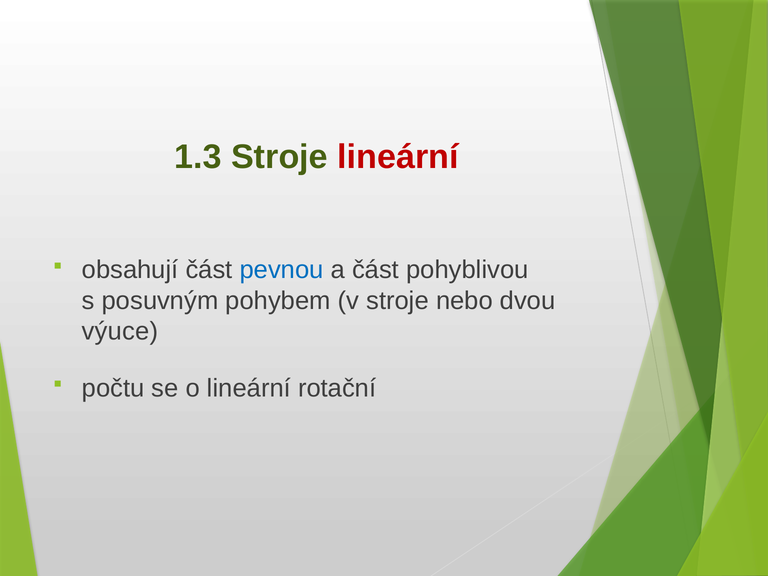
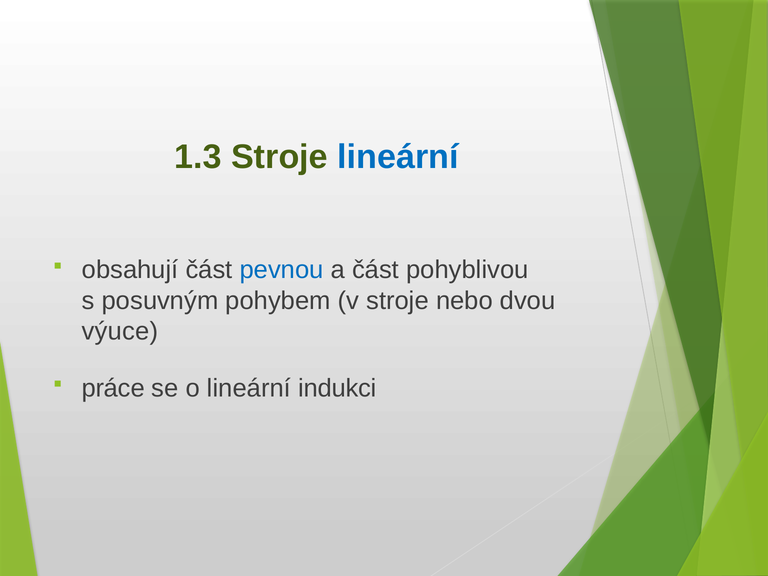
lineární colour: red -> blue (398, 157)
počtu: počtu -> práce (113, 388)
rotační: rotační -> indukci (337, 388)
